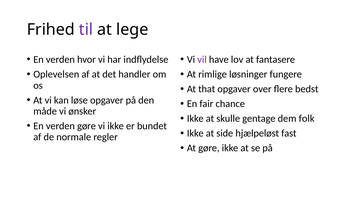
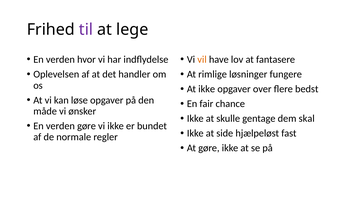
vil colour: purple -> orange (202, 59)
At that: that -> ikke (207, 89)
folk: folk -> skal (307, 118)
